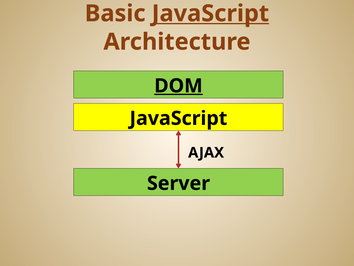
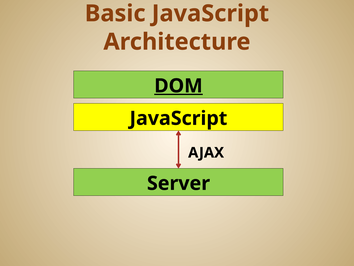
JavaScript underline: present -> none (210, 13)
